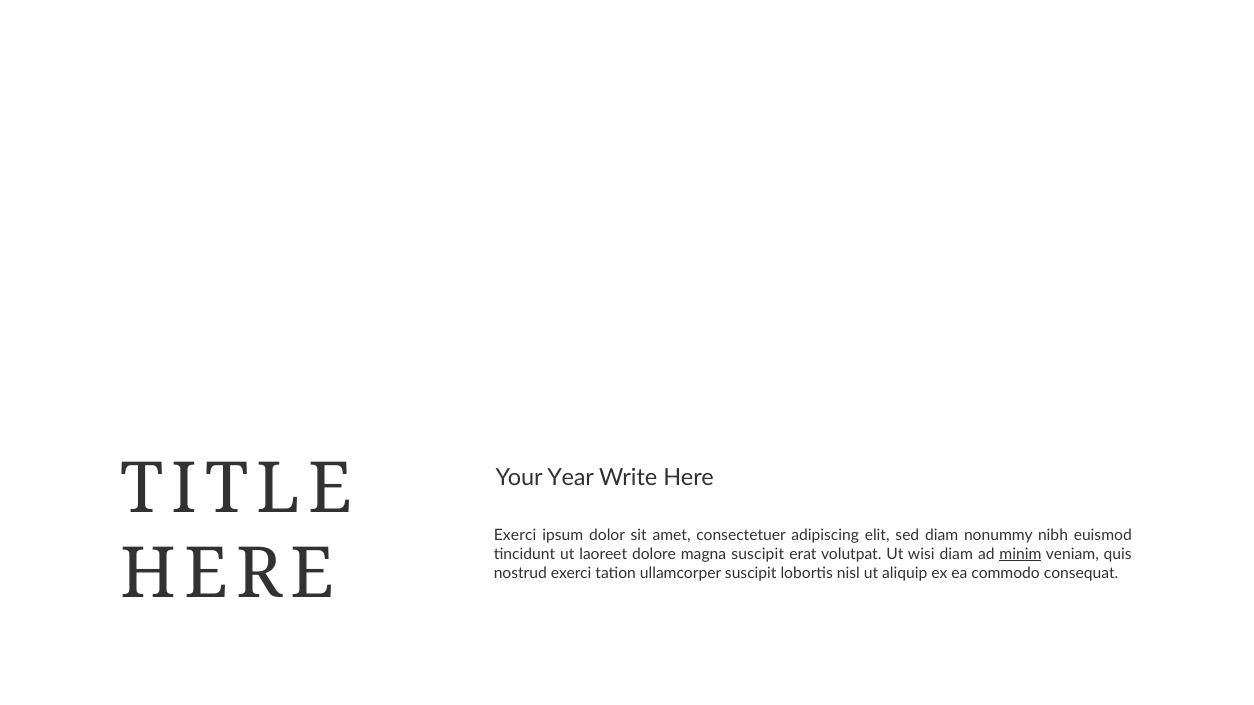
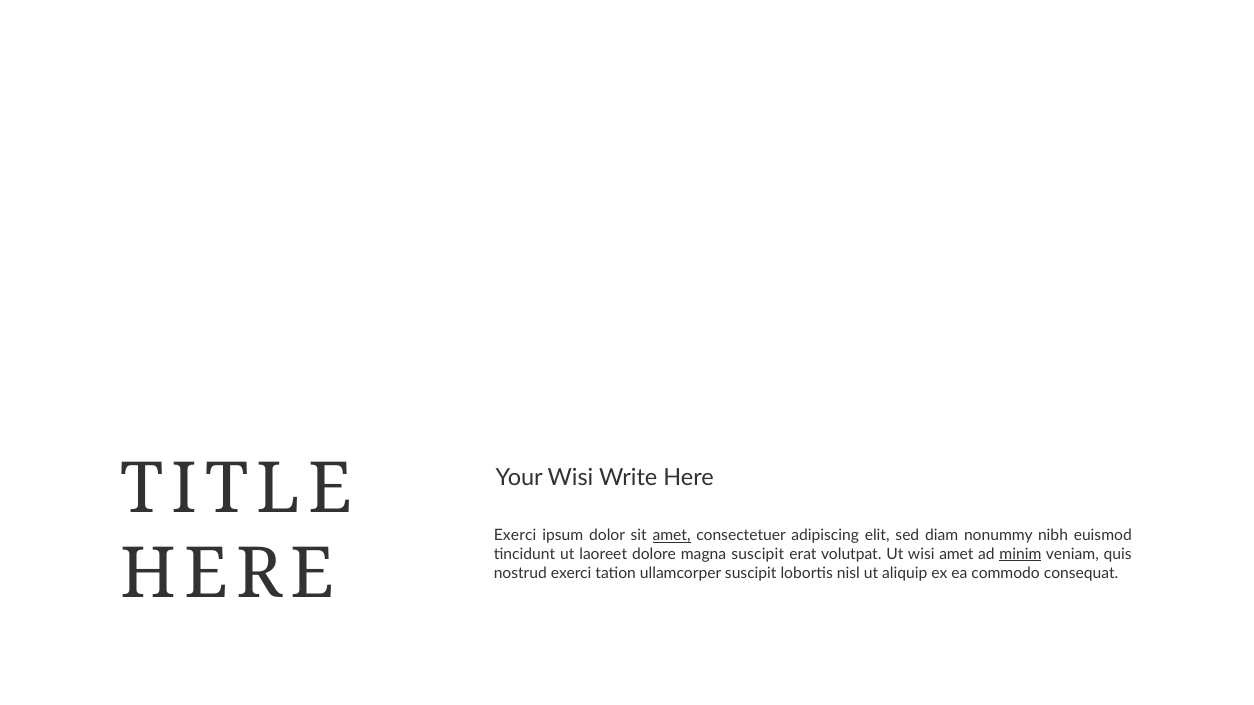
Your Year: Year -> Wisi (570, 478)
amet underline: none -> present (672, 536)
wisi diam: diam -> amet (956, 554)
